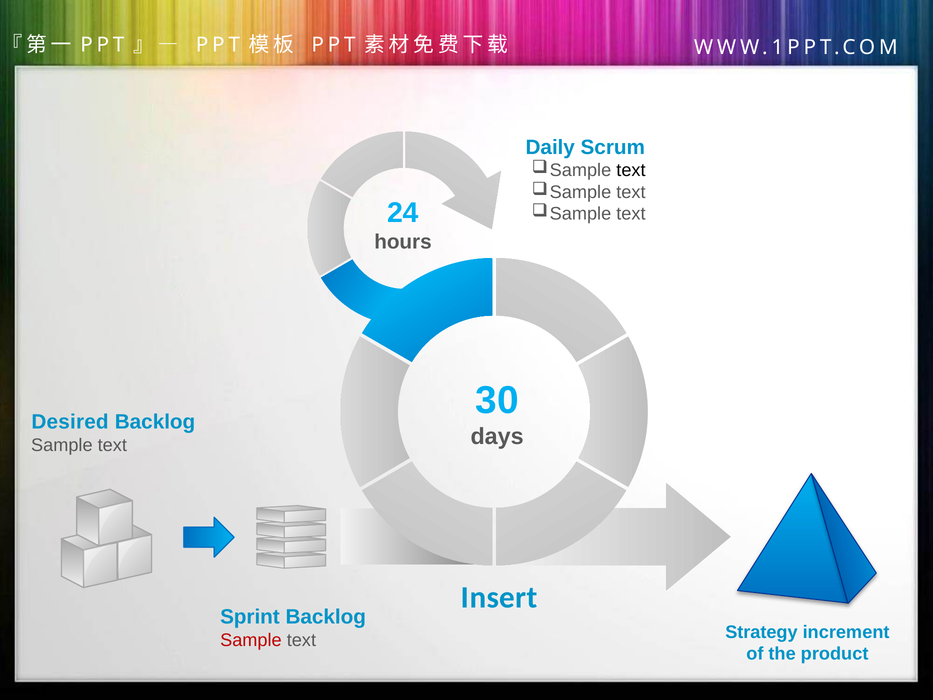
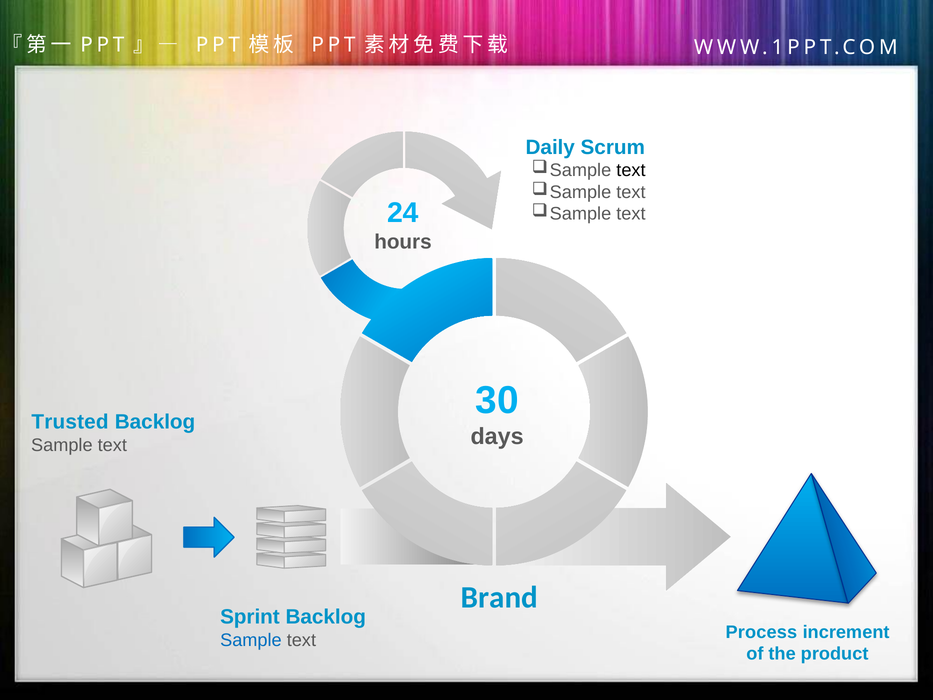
Desired: Desired -> Trusted (70, 422)
Insert: Insert -> Brand (499, 597)
Strategy: Strategy -> Process (761, 632)
Sample colour: red -> blue (251, 640)
